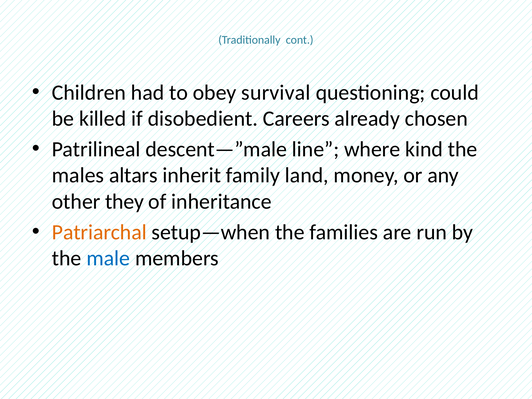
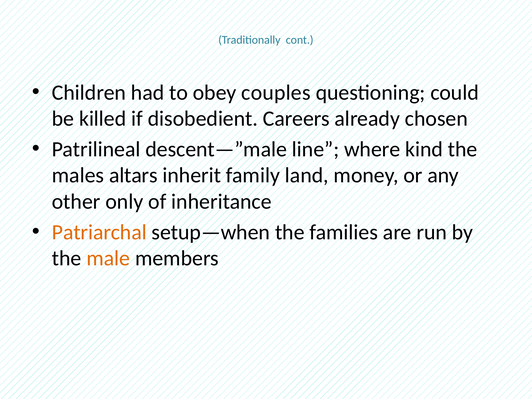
survival: survival -> couples (276, 93)
they: they -> only (124, 202)
male colour: blue -> orange (108, 258)
